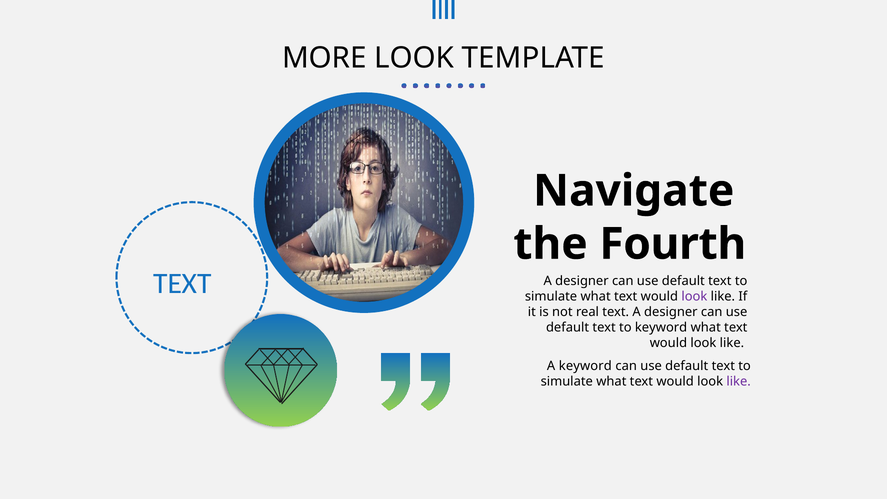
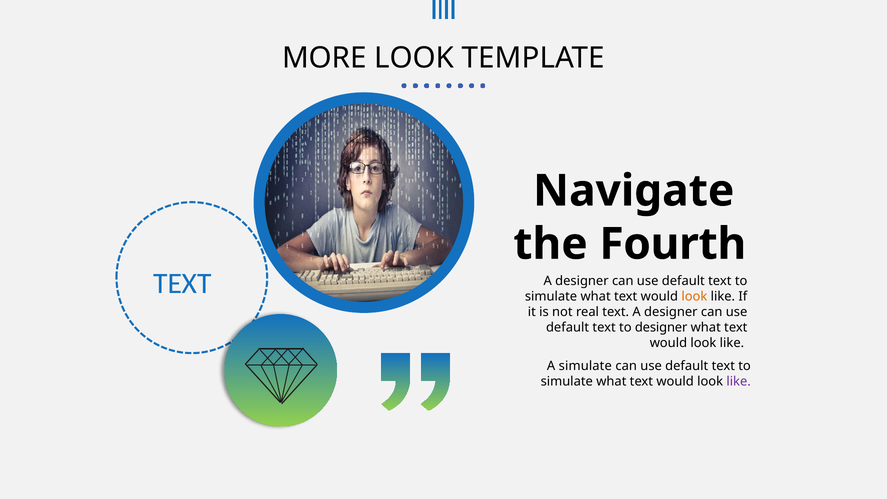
look colour: purple -> orange (694, 296)
to keyword: keyword -> designer (661, 327)
A keyword: keyword -> simulate (585, 366)
